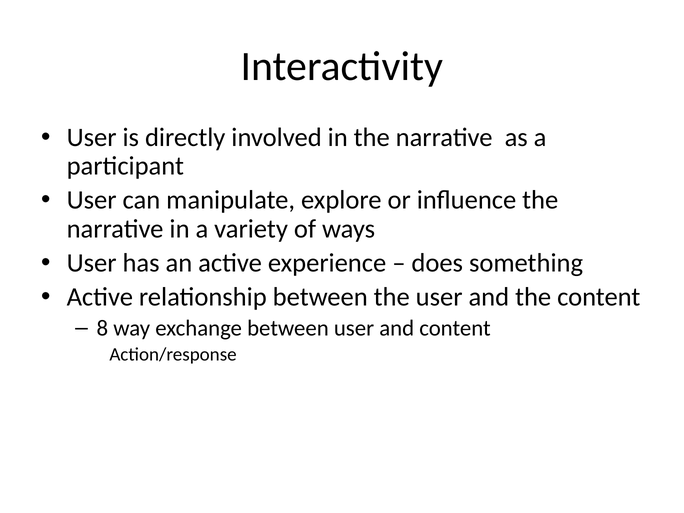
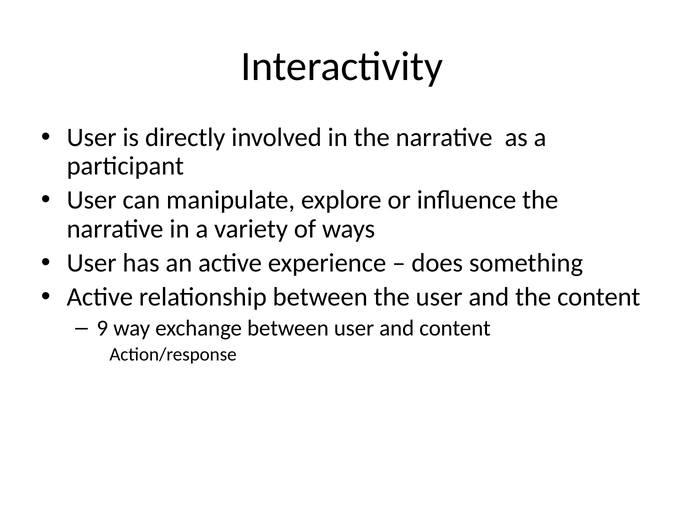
8: 8 -> 9 (102, 328)
